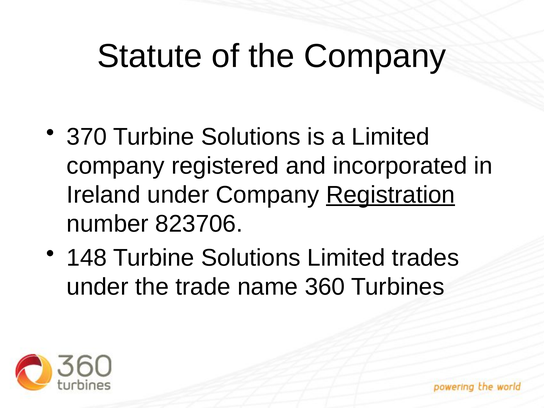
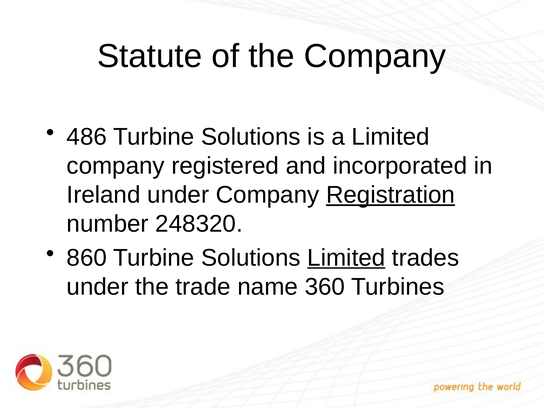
370: 370 -> 486 (87, 137)
823706: 823706 -> 248320 (199, 224)
148: 148 -> 860 (87, 258)
Limited underline: none -> present (346, 258)
